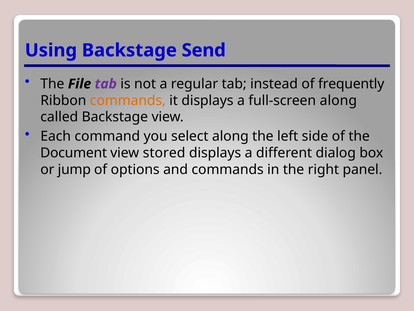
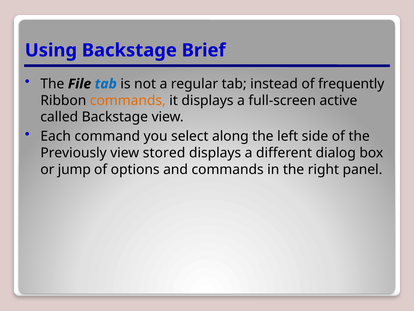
Send: Send -> Brief (204, 50)
tab colour: purple -> blue (106, 84)
full-screen along: along -> active (338, 100)
Document: Document -> Previously (74, 153)
